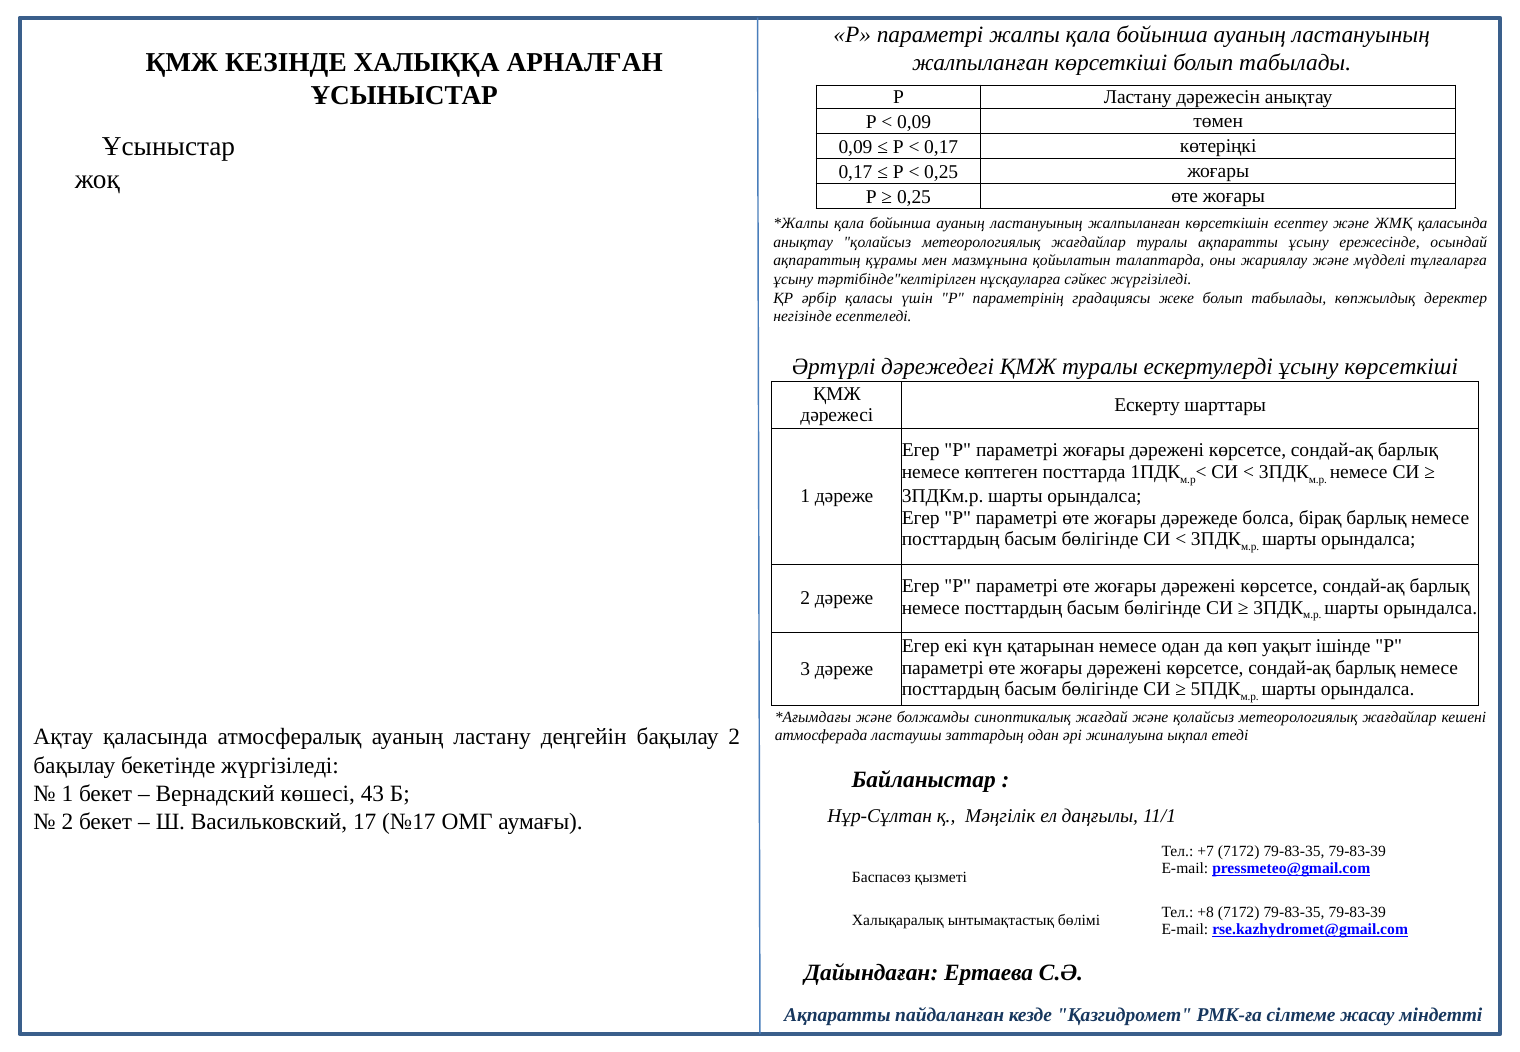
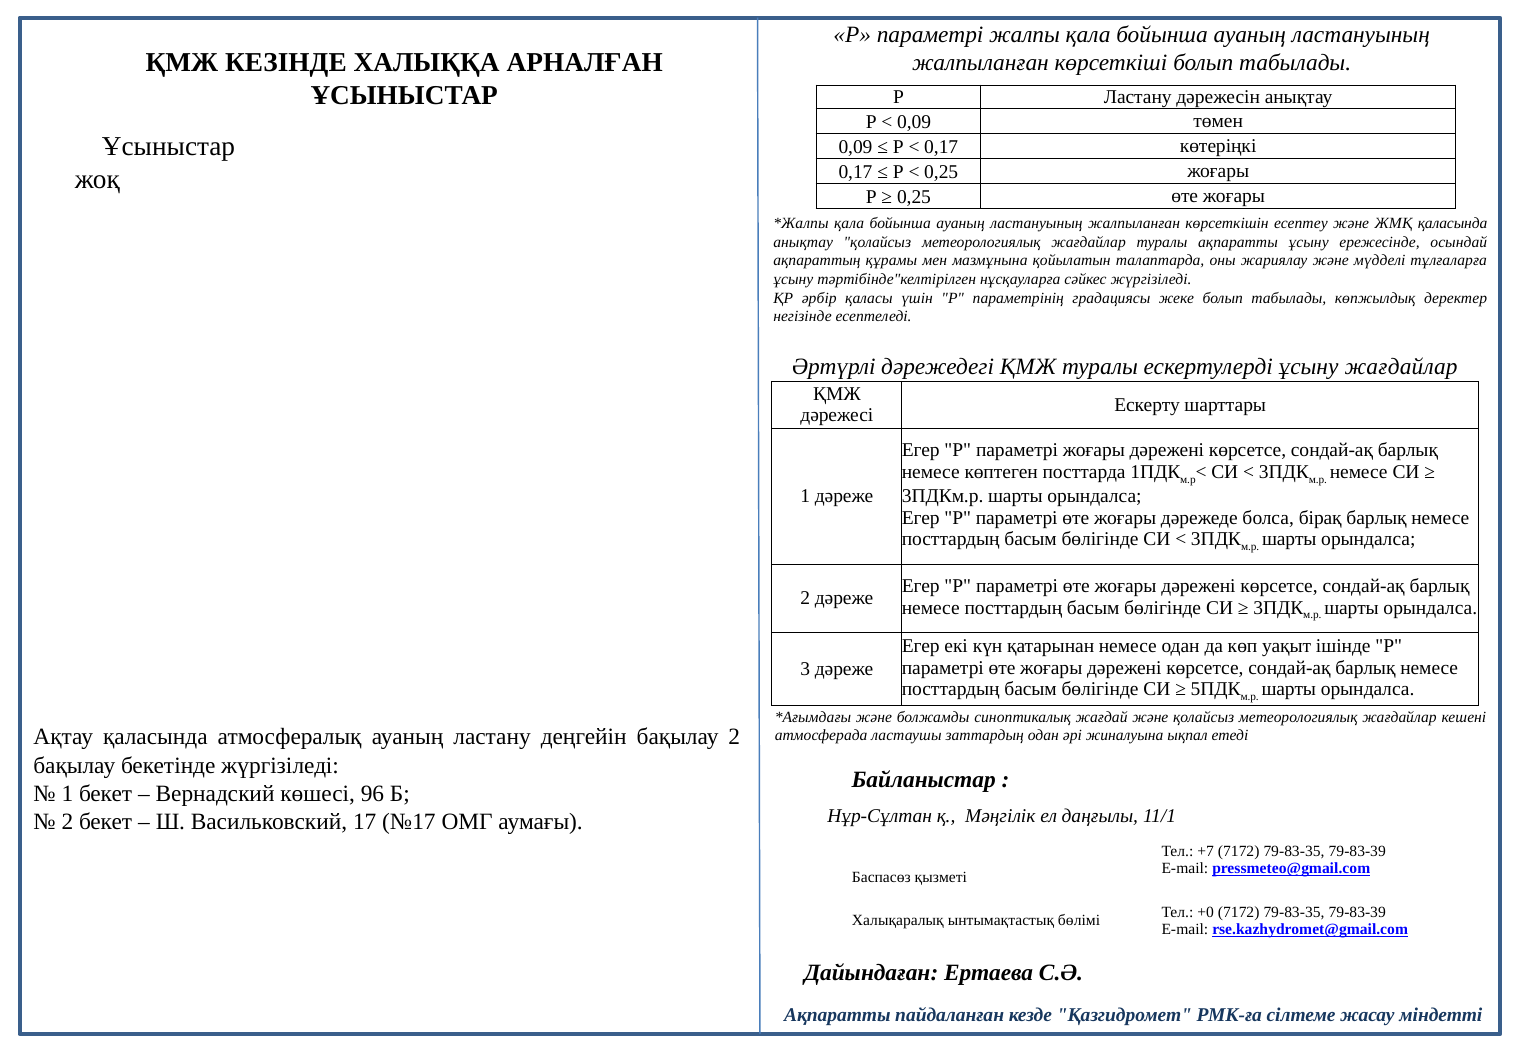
ұсыну көрсеткіші: көрсеткіші -> жағдайлар (1401, 367)
43: 43 -> 96 (372, 794)
+8: +8 -> +0 (1206, 912)
